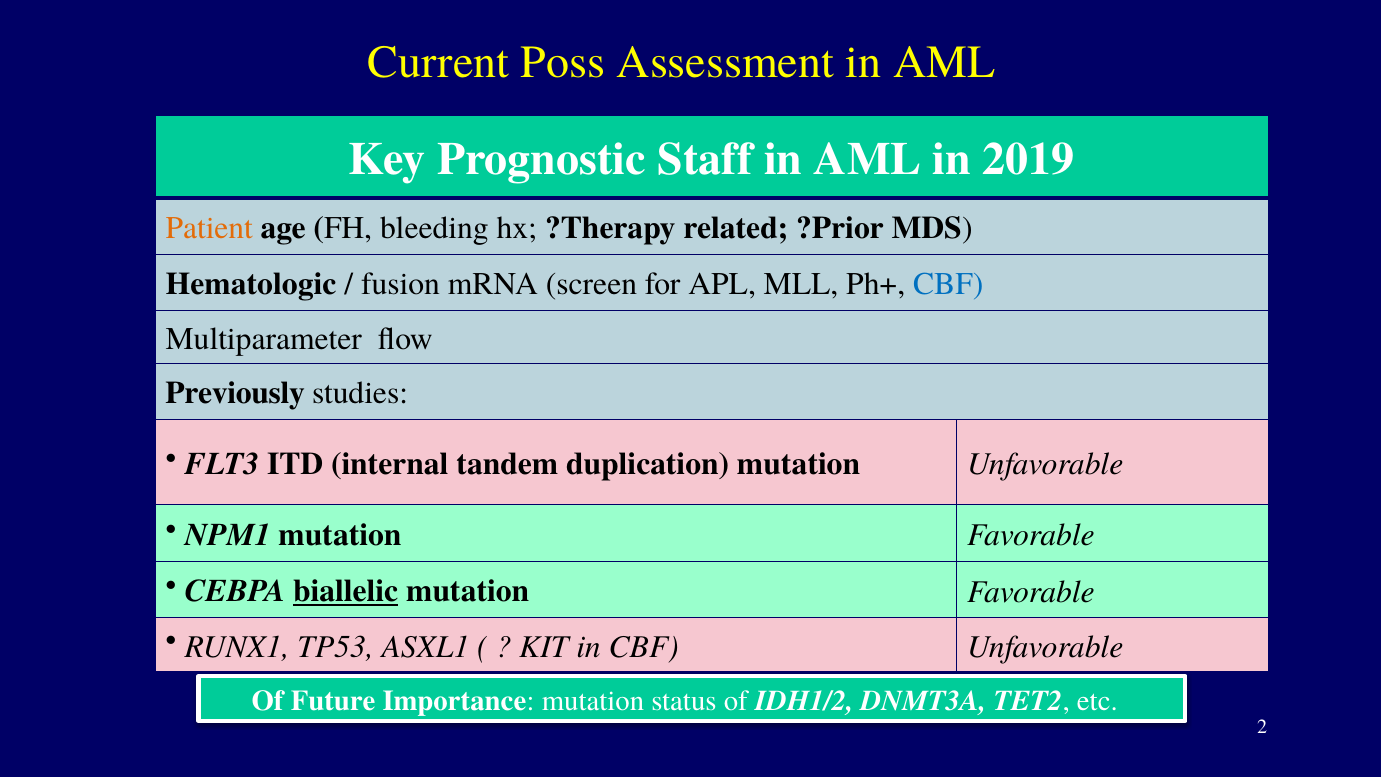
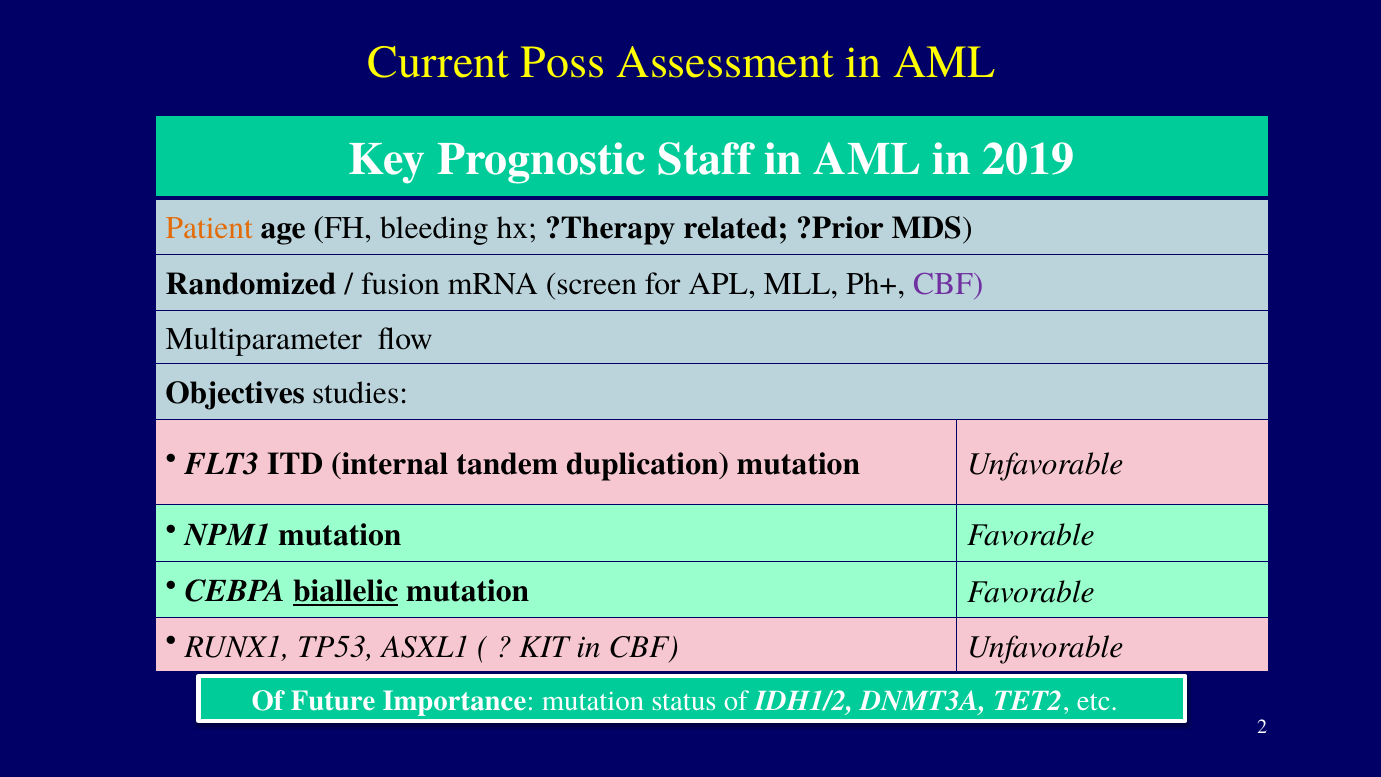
Hematologic: Hematologic -> Randomized (251, 284)
CBF colour: blue -> purple (948, 284)
Previously: Previously -> Objectives (235, 393)
